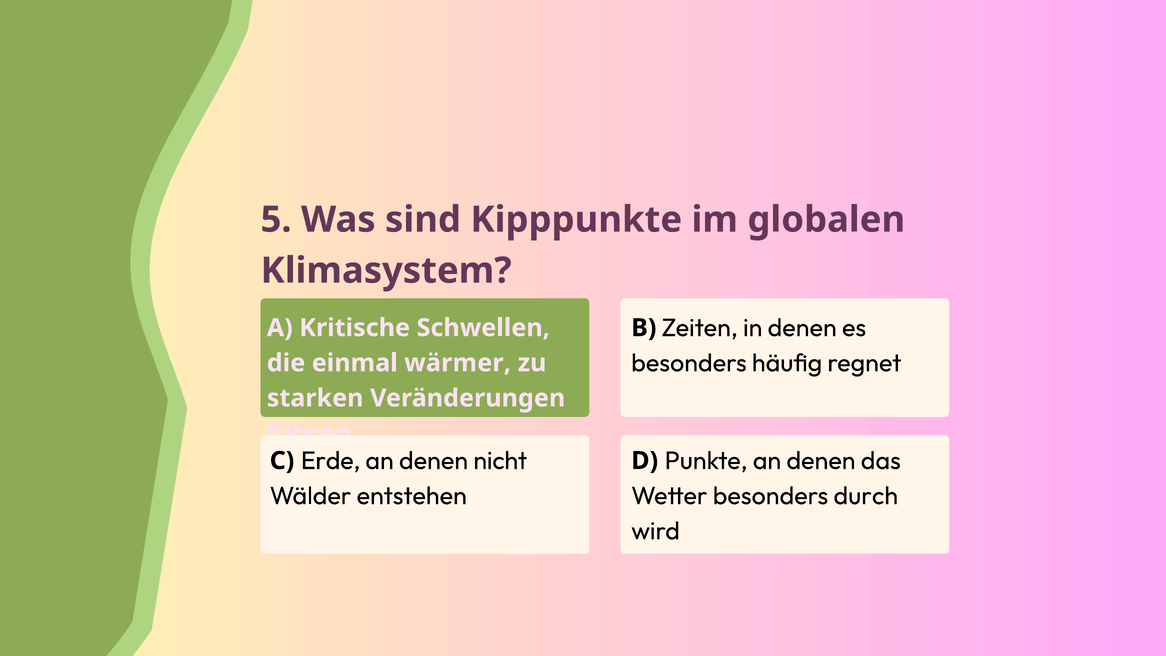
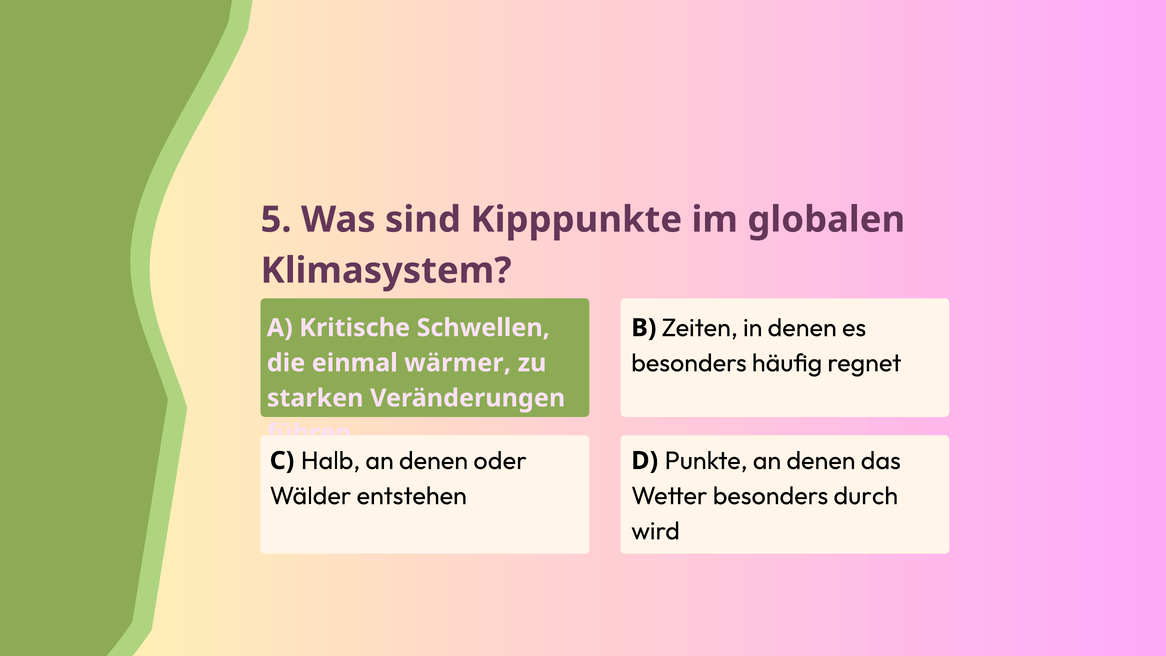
Erde: Erde -> Halb (331, 461)
nicht: nicht -> oder (500, 461)
